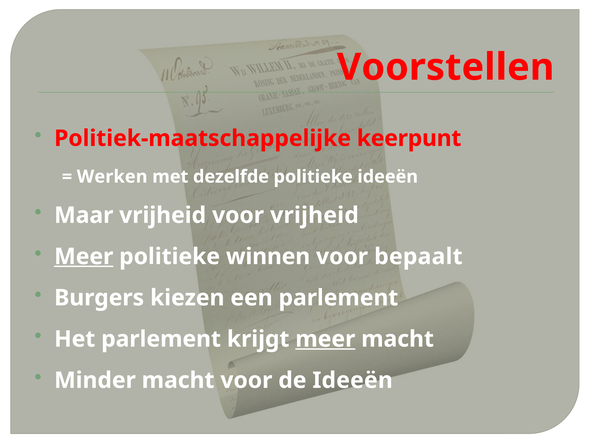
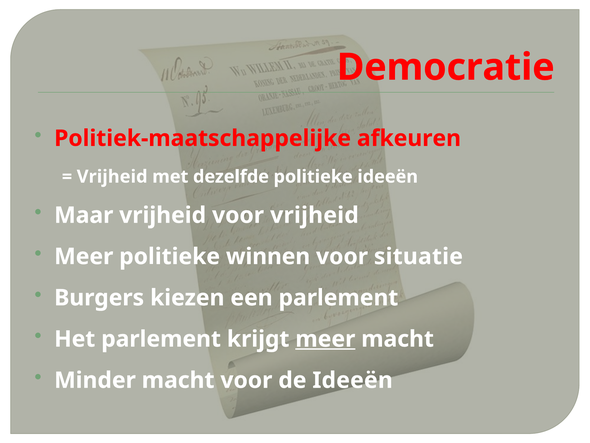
Voorstellen: Voorstellen -> Democratie (446, 67)
keerpunt: keerpunt -> afkeuren (409, 138)
Werken: Werken -> Vrijheid (112, 176)
Meer underline: present -> none (84, 256)
bepaalt: bepaalt -> situatie (418, 256)
